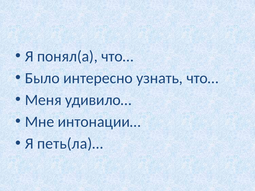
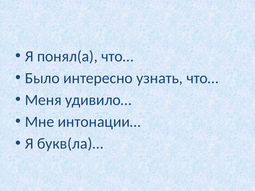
петь(ла)…: петь(ла)… -> букв(ла)… (70, 144)
